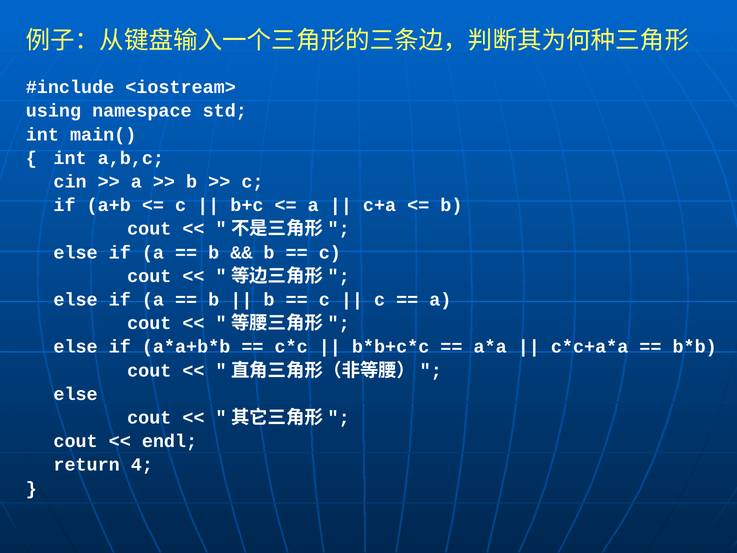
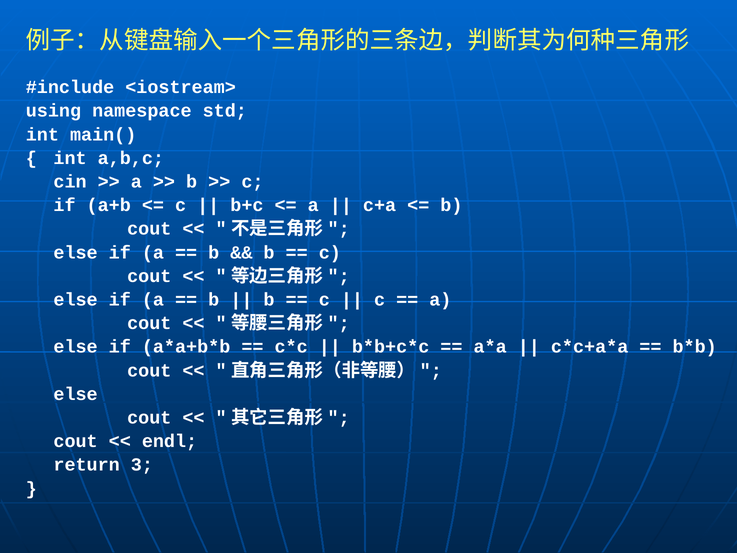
4: 4 -> 3 (142, 465)
